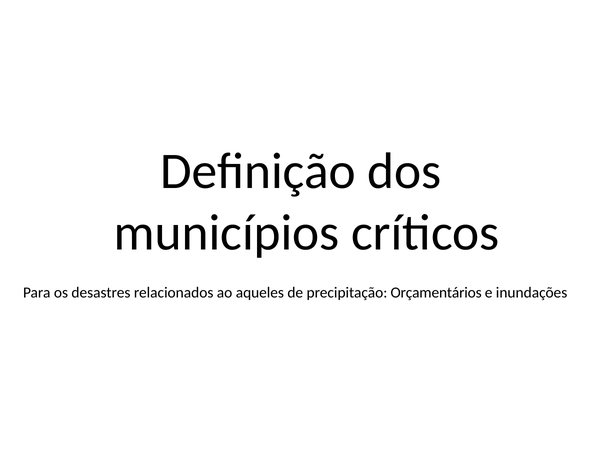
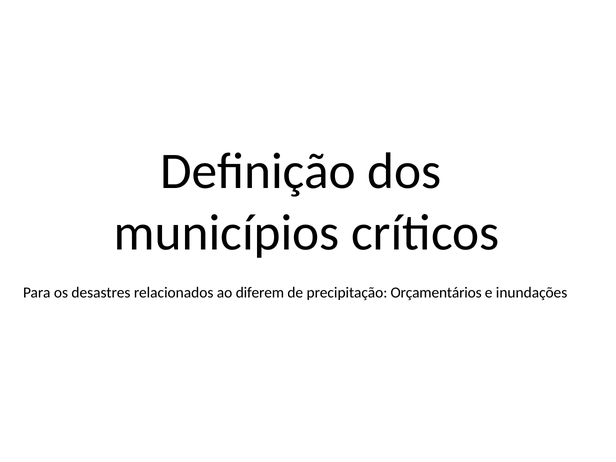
aqueles: aqueles -> diferem (260, 293)
